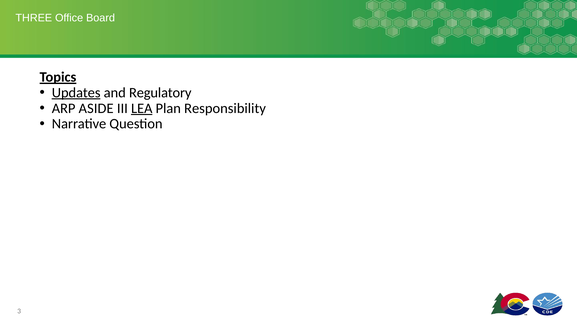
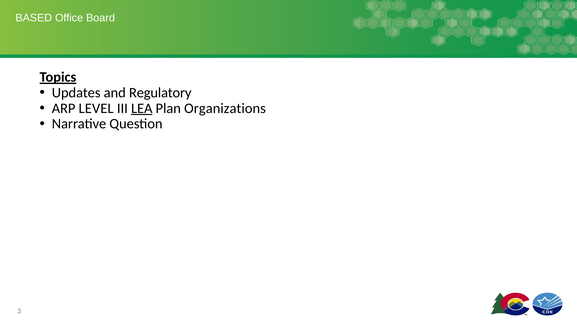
THREE: THREE -> BASED (34, 18)
Updates underline: present -> none (76, 93)
ASIDE: ASIDE -> LEVEL (96, 108)
Responsibility: Responsibility -> Organizations (225, 108)
